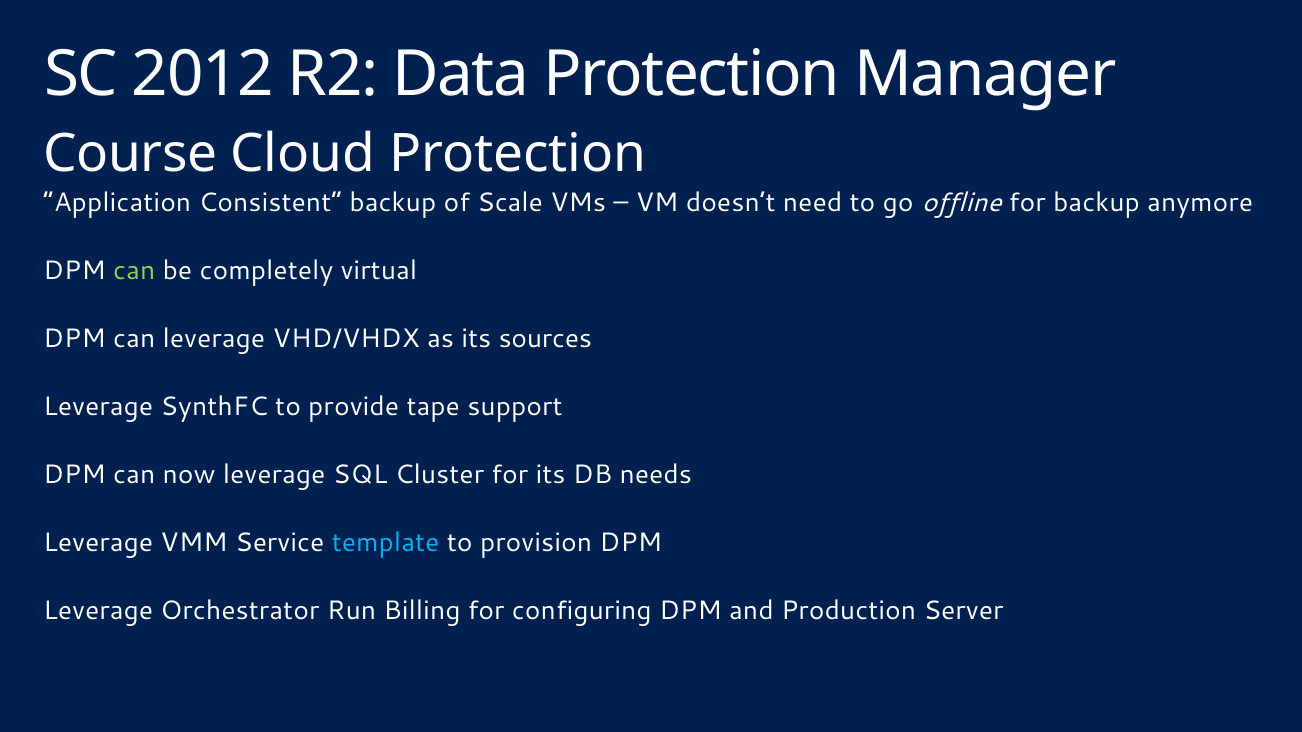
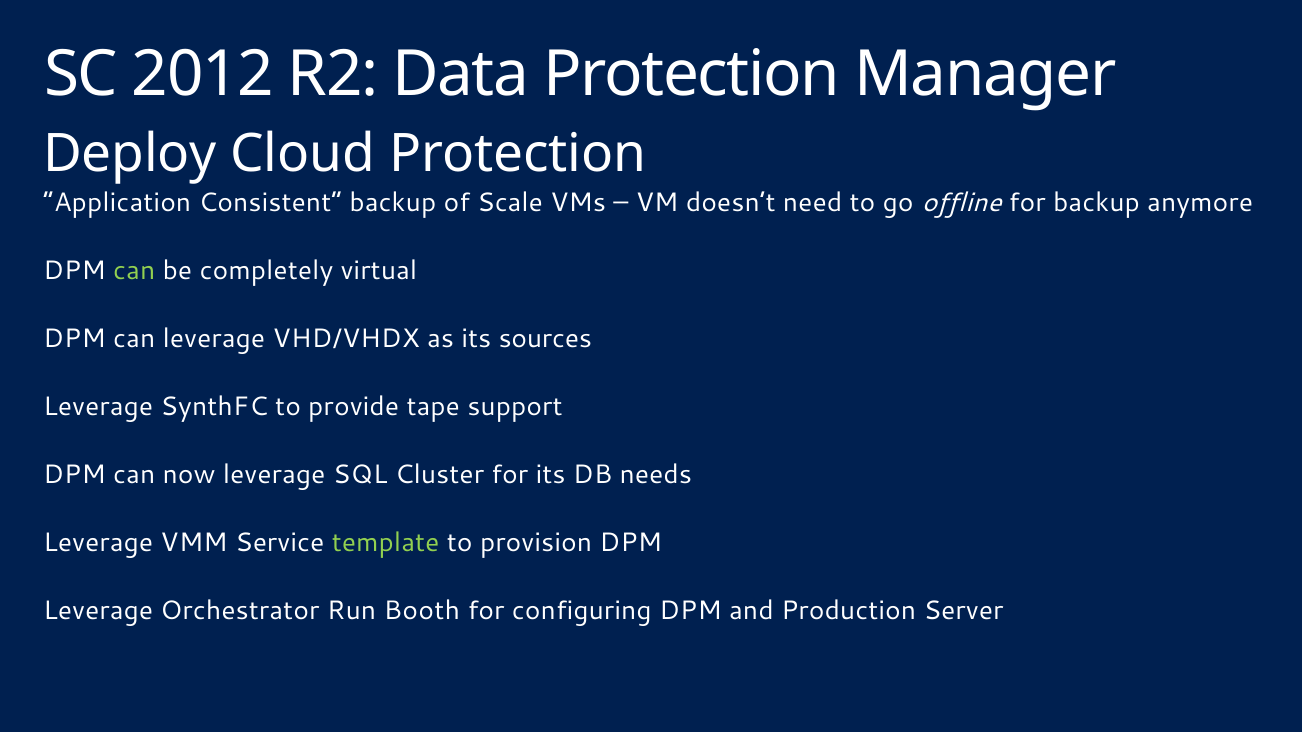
Course: Course -> Deploy (130, 154)
template colour: light blue -> light green (386, 543)
Billing: Billing -> Booth (422, 611)
